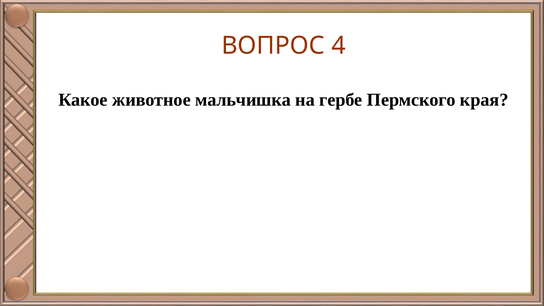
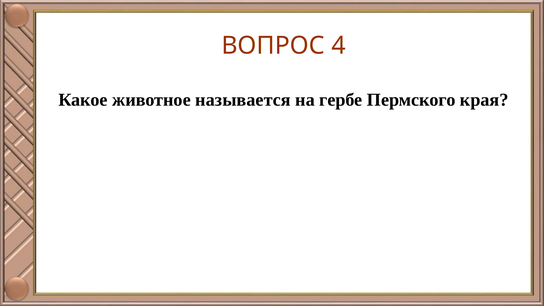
мальчишка: мальчишка -> называется (243, 100)
